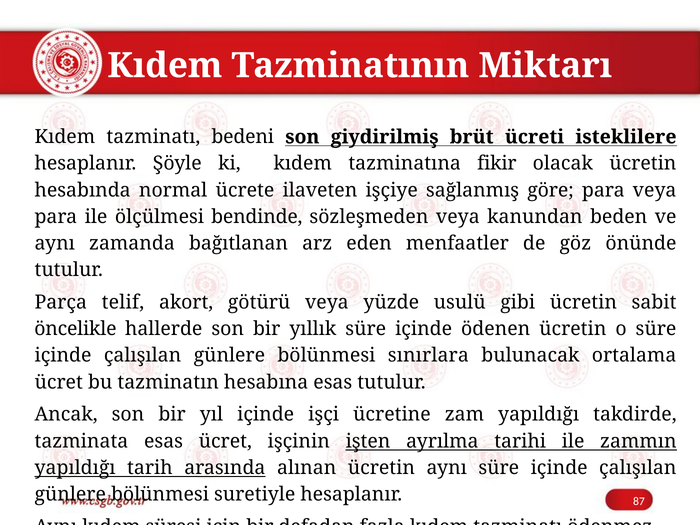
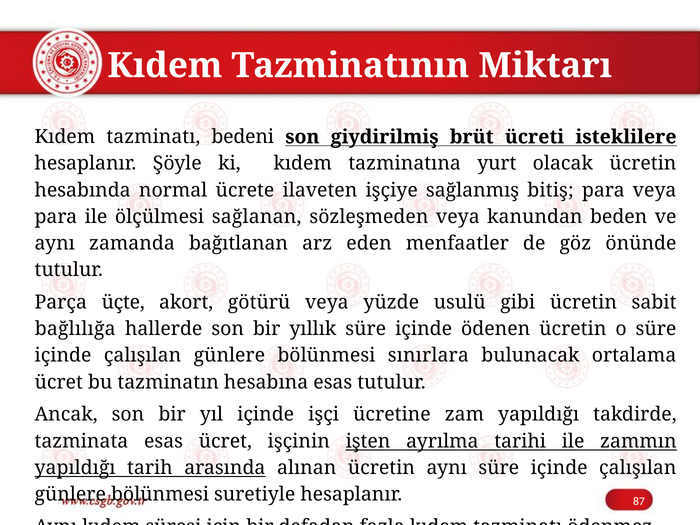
fikir: fikir -> yurt (497, 164)
göre: göre -> bitiş (550, 190)
bendinde: bendinde -> sağlanan (257, 217)
telif: telif -> üçte (123, 302)
öncelikle: öncelikle -> bağlılığa (75, 329)
